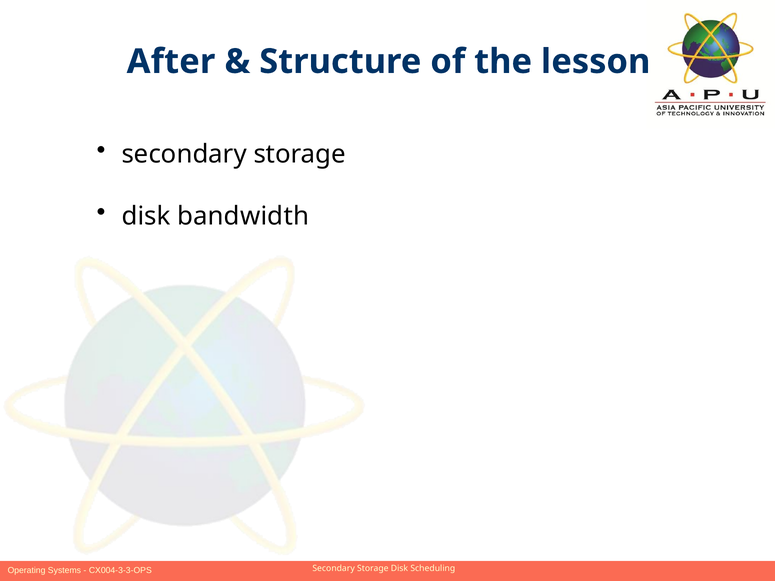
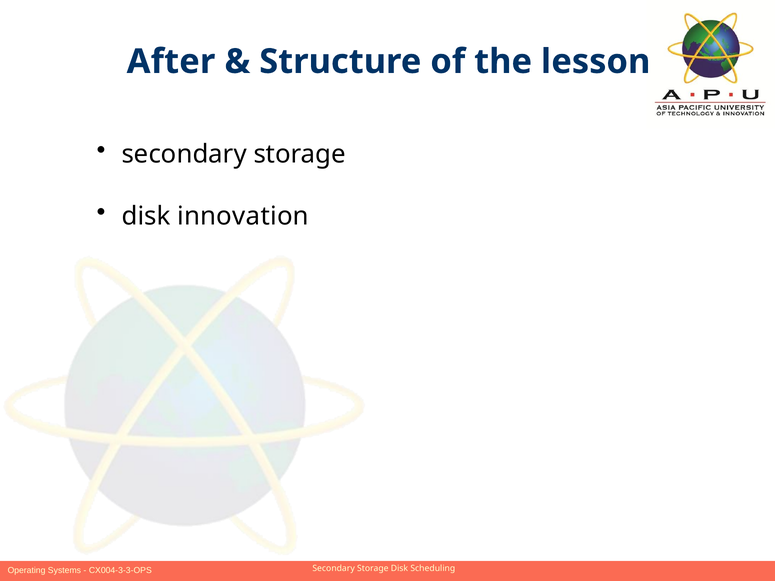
bandwidth: bandwidth -> innovation (243, 216)
